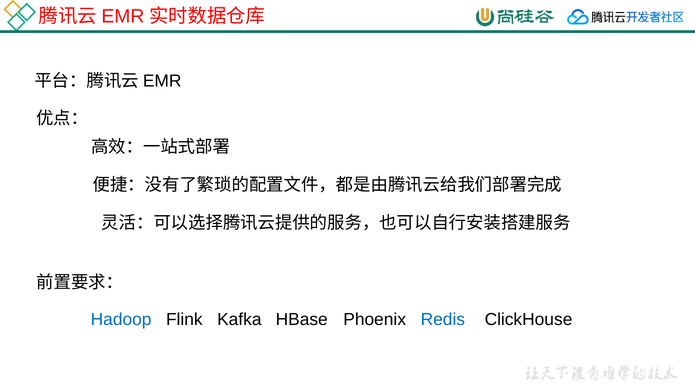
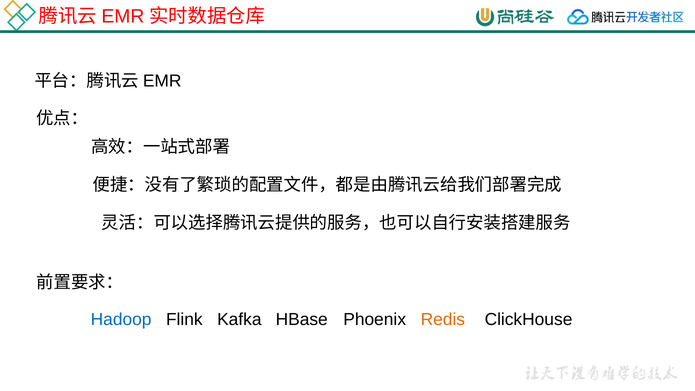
Redis colour: blue -> orange (443, 320)
